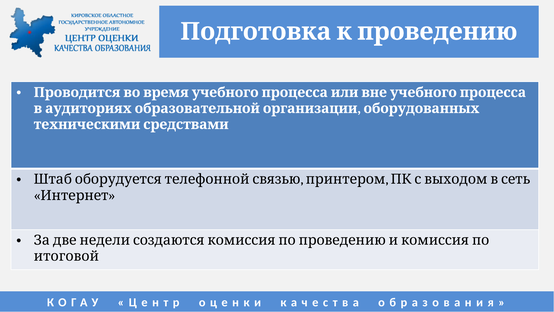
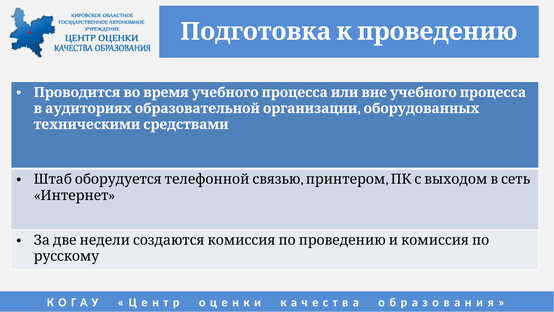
итоговой: итоговой -> русскому (66, 256)
